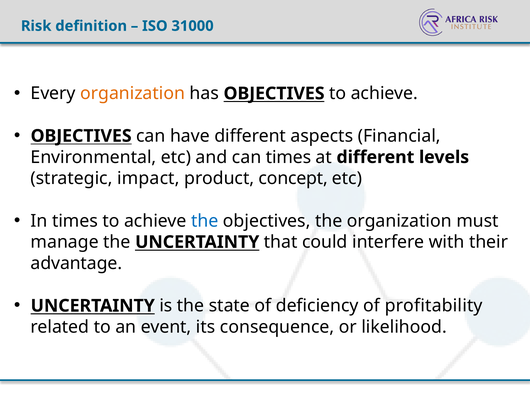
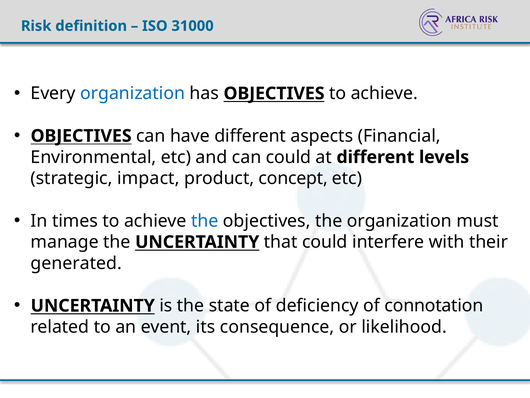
organization colour: orange -> blue (133, 93)
can times: times -> could (288, 157)
advantage: advantage -> generated (76, 263)
profitability: profitability -> connotation (434, 305)
